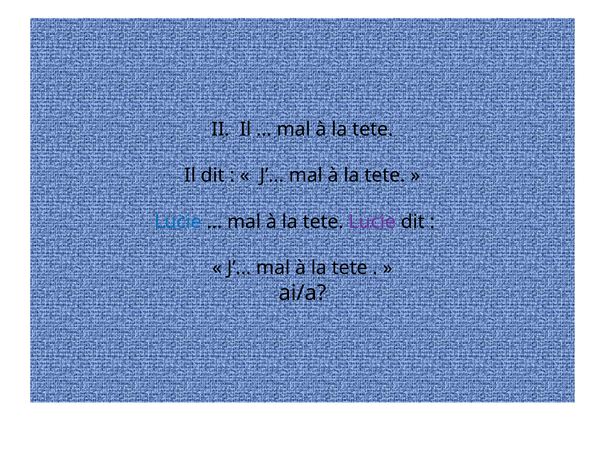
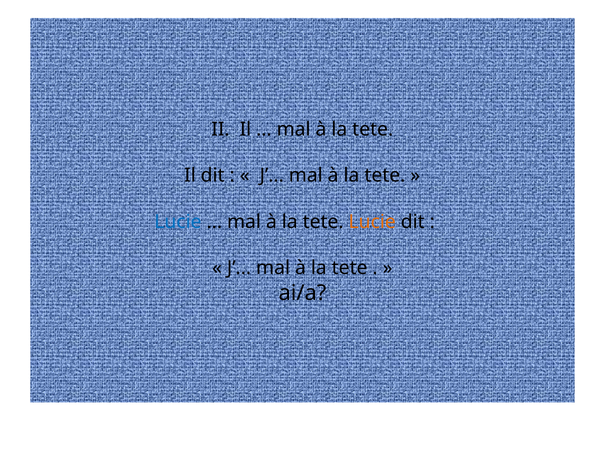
Lucie colour: purple -> orange (372, 222)
